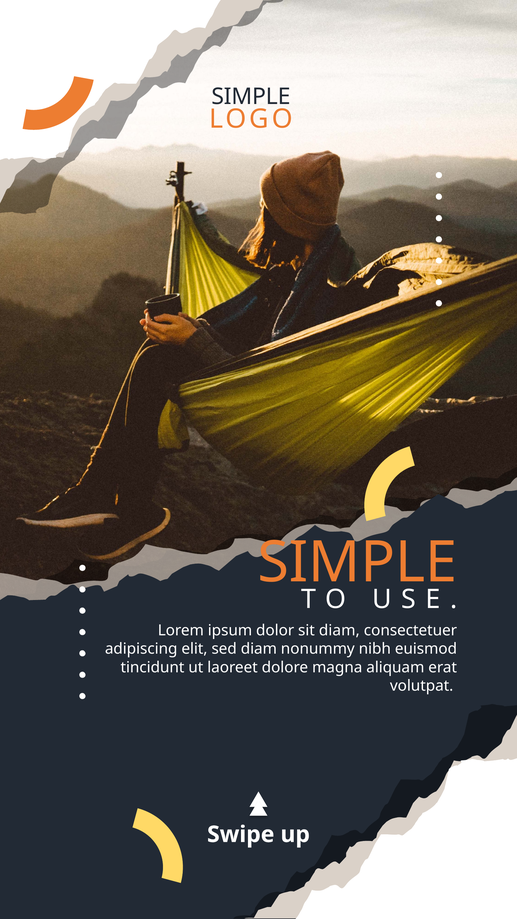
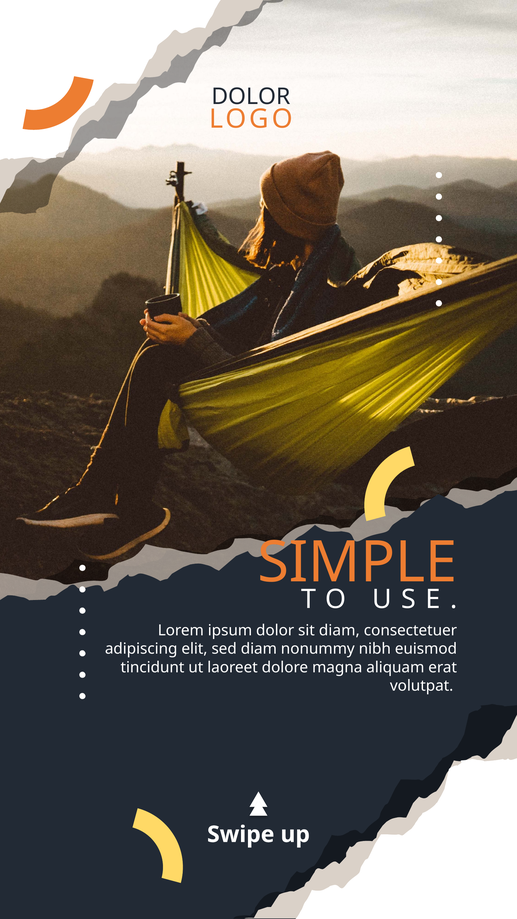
SIMPLE: SIMPLE -> DOLOR (251, 97)
